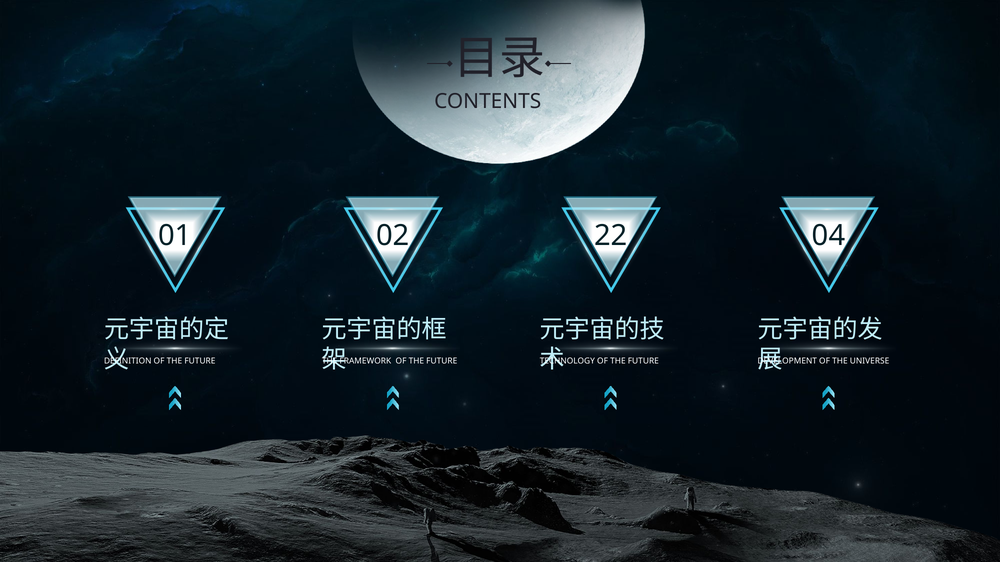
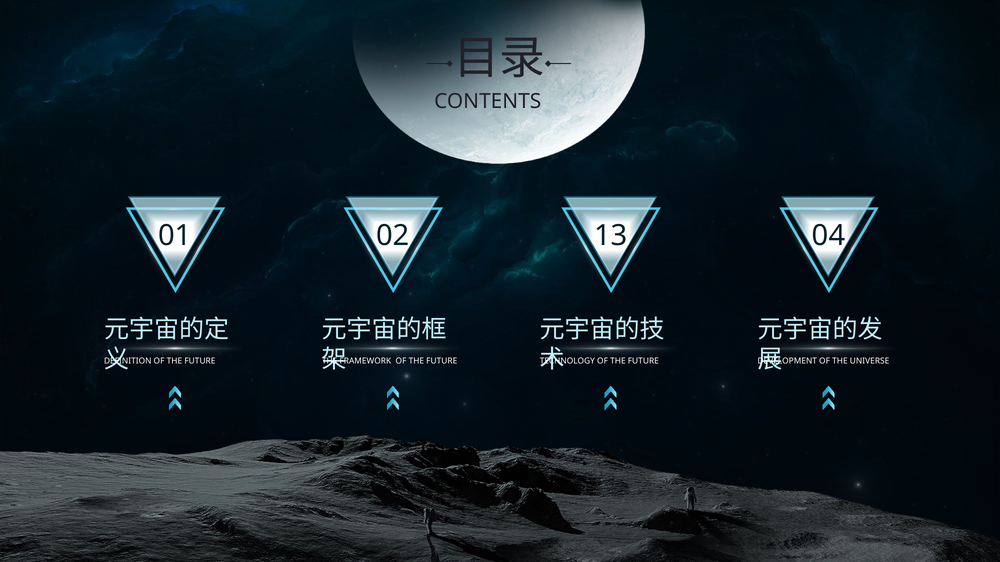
22: 22 -> 13 (611, 236)
